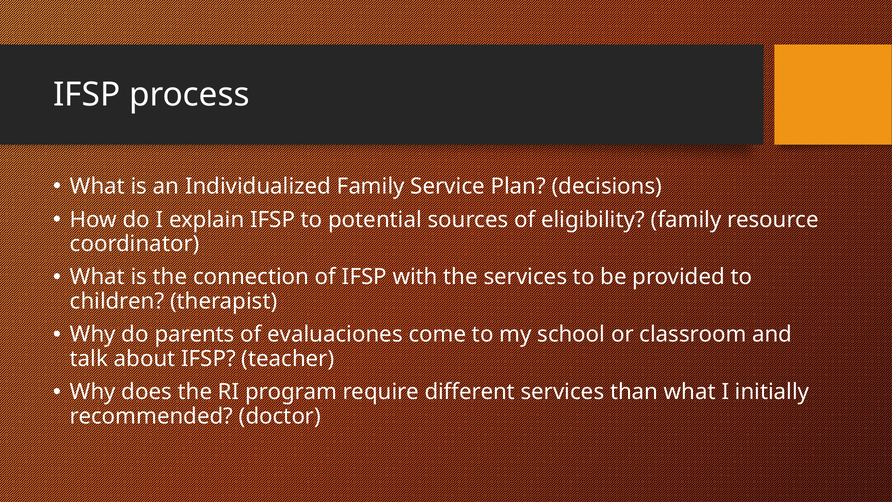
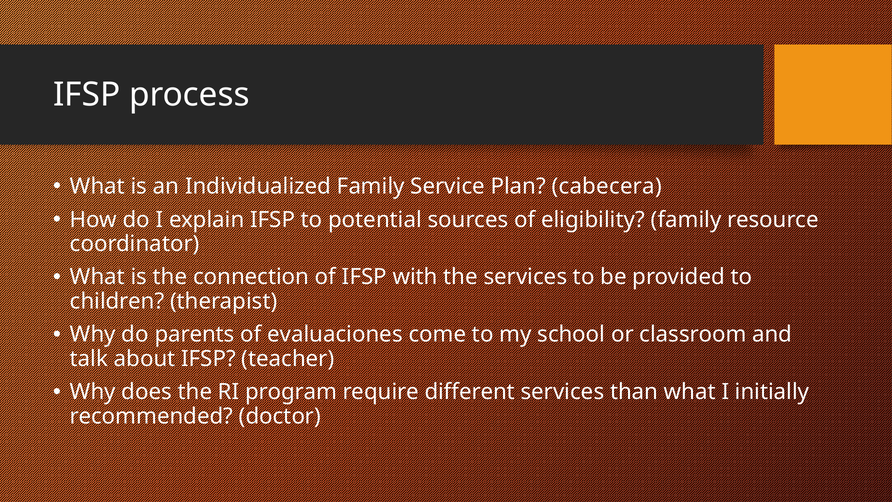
decisions: decisions -> cabecera (607, 186)
